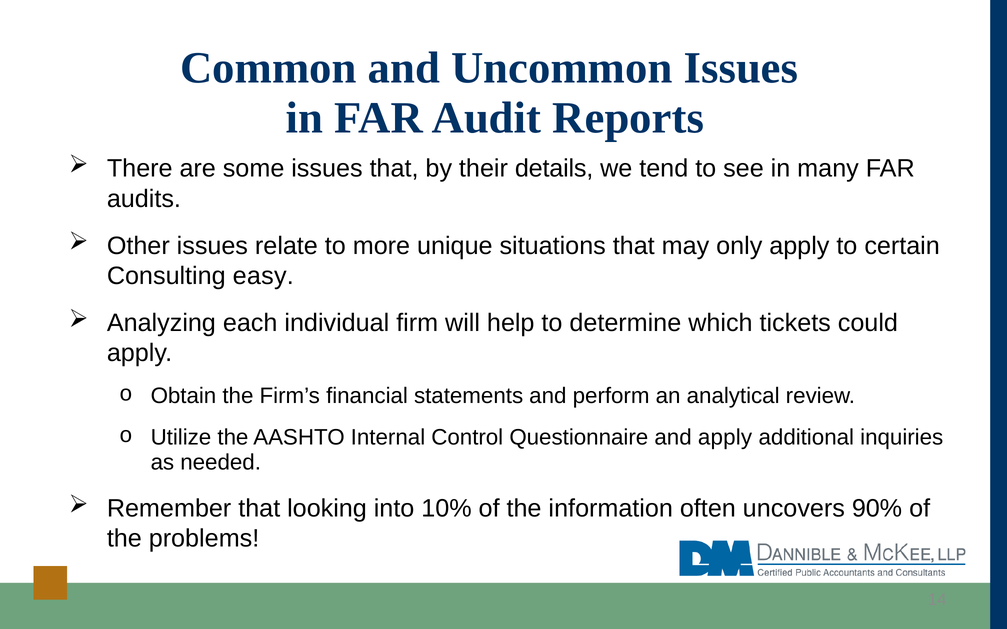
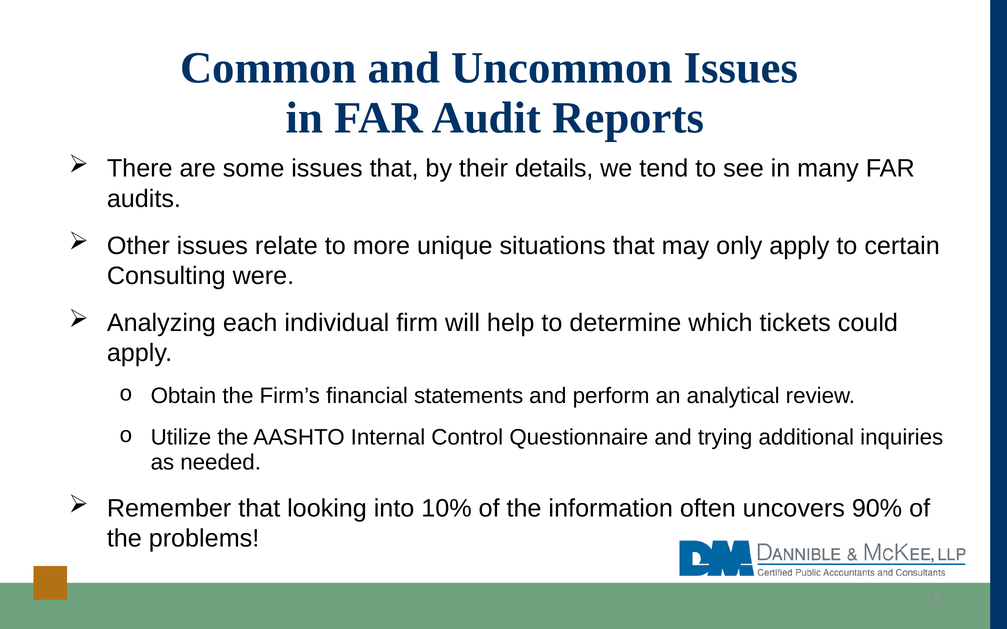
easy: easy -> were (263, 276)
and apply: apply -> trying (725, 438)
